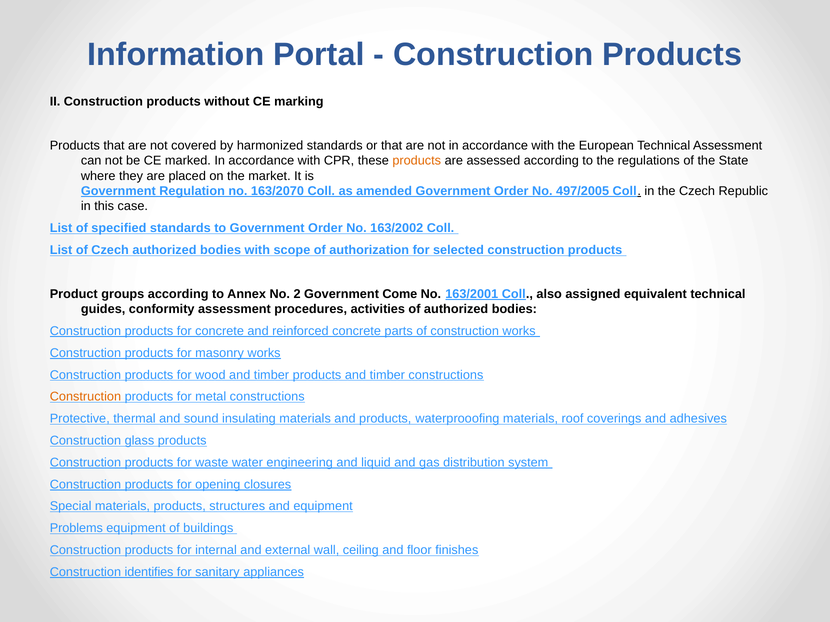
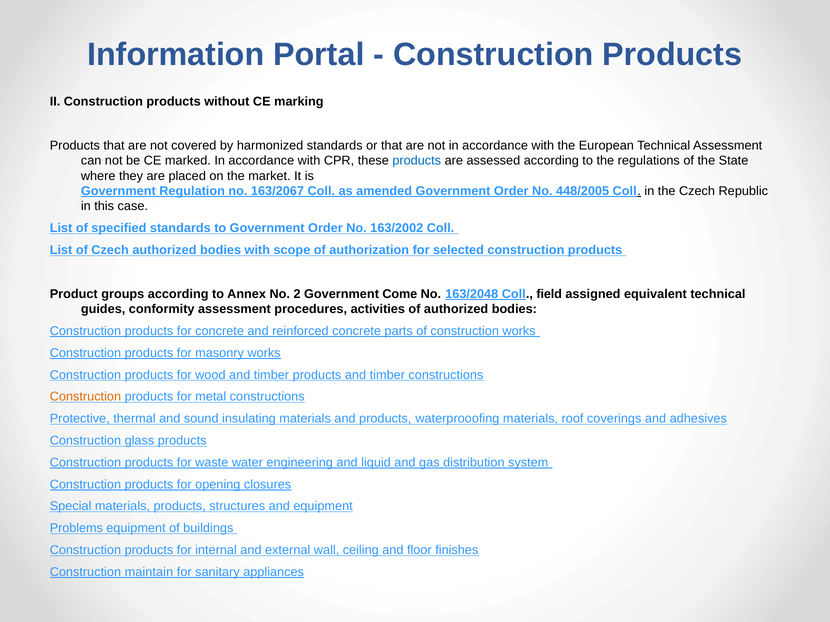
products colour: orange -> blue (417, 161)
163/2070: 163/2070 -> 163/2067 (277, 191)
497/2005: 497/2005 -> 448/2005 (583, 191)
163/2001: 163/2001 -> 163/2048 (472, 294)
also: also -> field (549, 294)
identifies: identifies -> maintain (149, 572)
